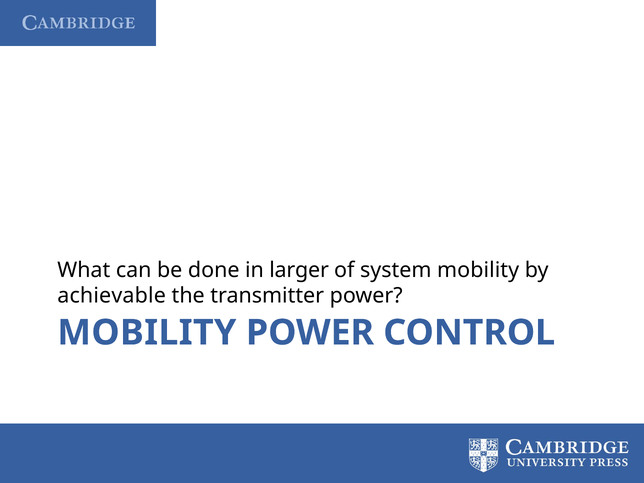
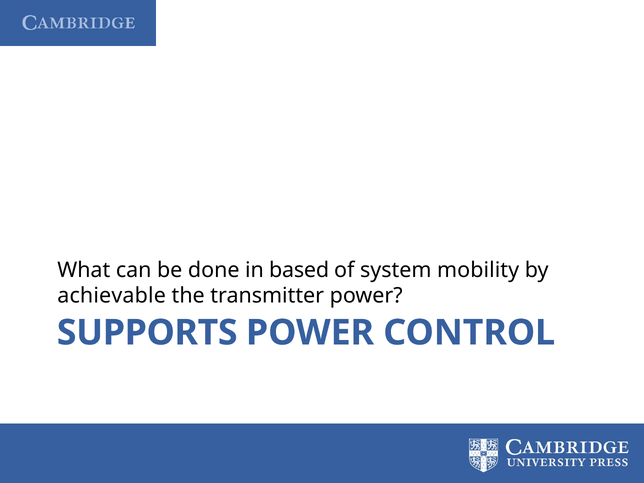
larger: larger -> based (299, 270)
MOBILITY: MOBILITY -> SUPPORTS (147, 333)
